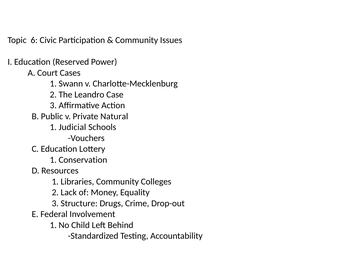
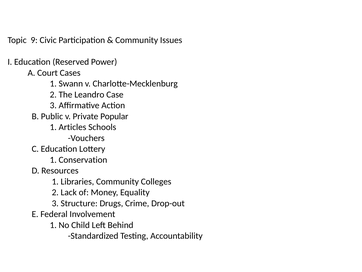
6: 6 -> 9 (34, 40)
Natural: Natural -> Popular (114, 116)
Judicial: Judicial -> Articles (72, 127)
